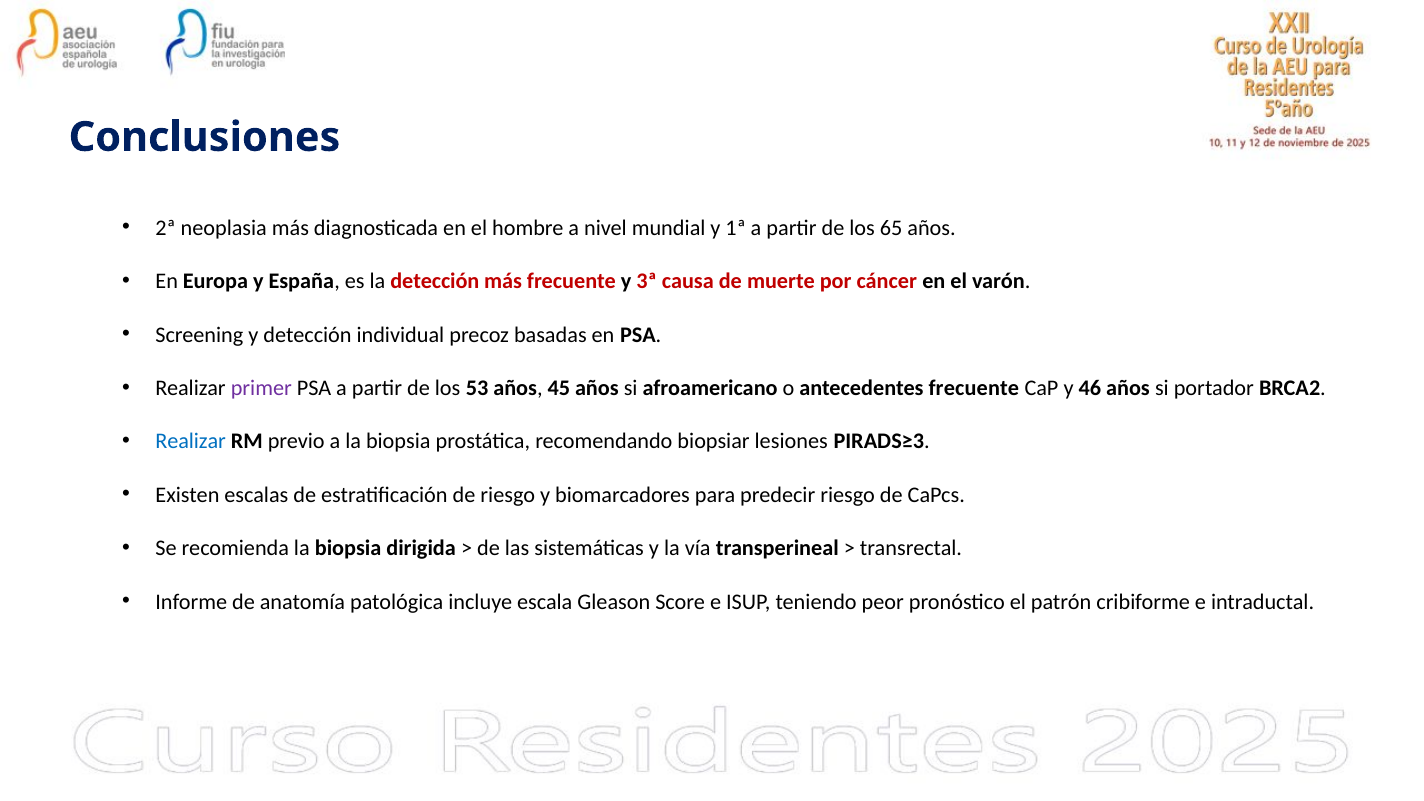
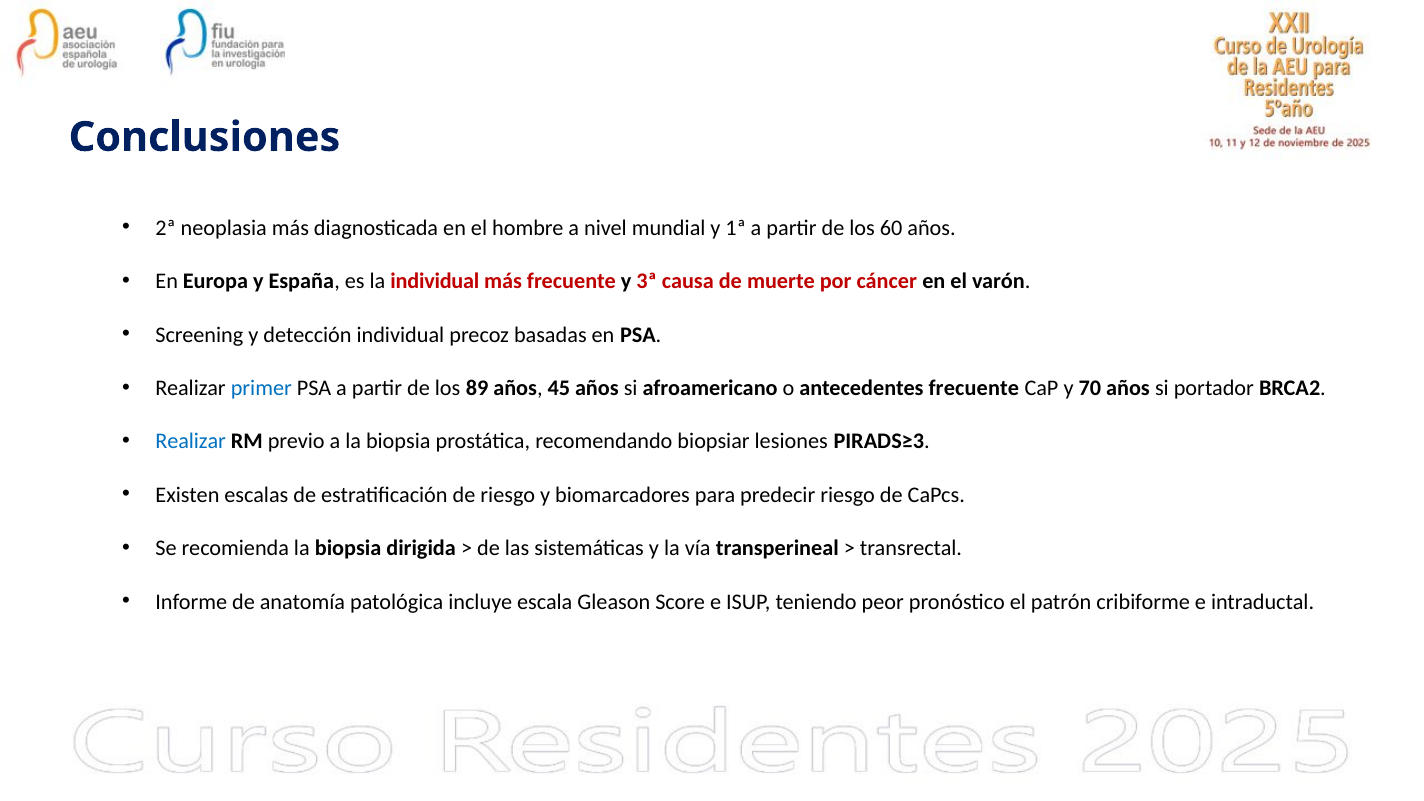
65: 65 -> 60 (891, 228)
la detección: detección -> individual (435, 281)
primer colour: purple -> blue (261, 388)
53: 53 -> 89 (477, 388)
46: 46 -> 70 (1090, 388)
